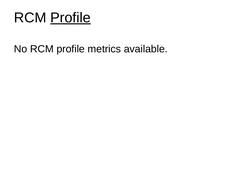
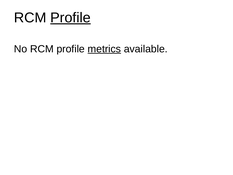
metrics underline: none -> present (104, 49)
